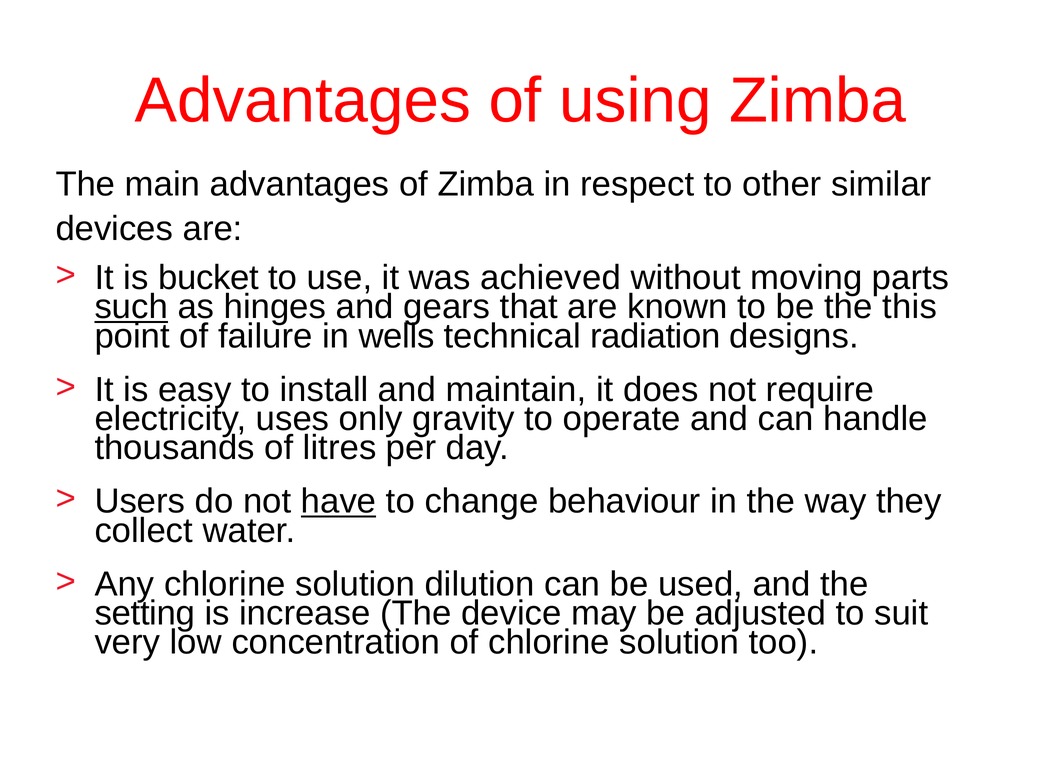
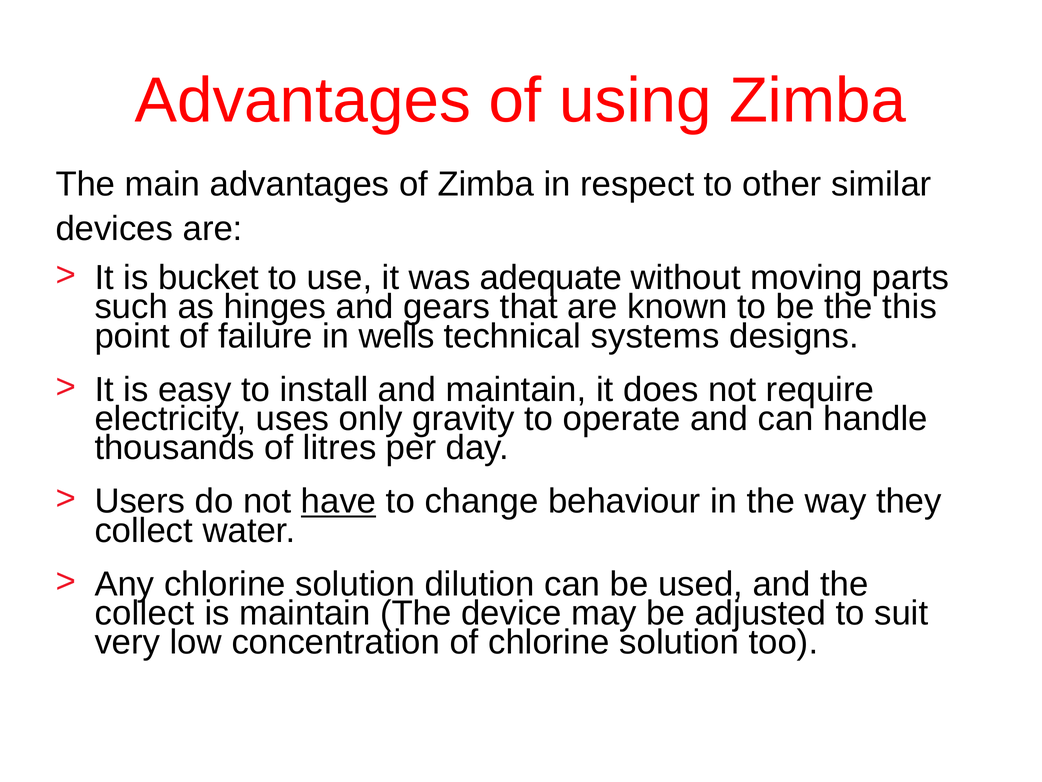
achieved: achieved -> adequate (551, 278)
such underline: present -> none (131, 307)
radiation: radiation -> systems (655, 336)
setting: setting -> collect (145, 613)
is increase: increase -> maintain (305, 613)
